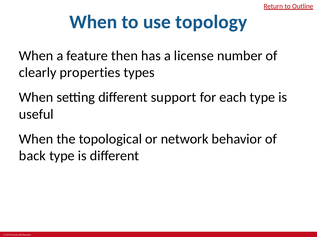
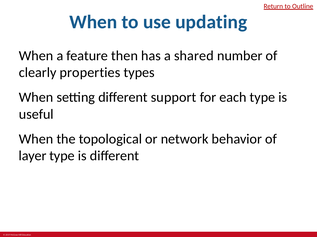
topology: topology -> updating (211, 22)
license: license -> shared (194, 56)
back: back -> layer (33, 156)
